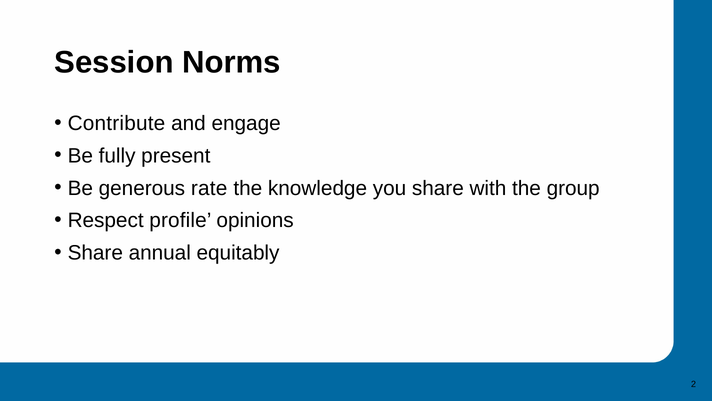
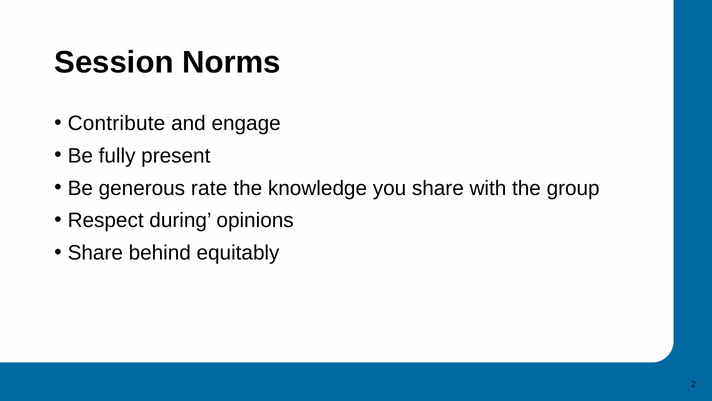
profile: profile -> during (180, 220)
annual: annual -> behind (160, 253)
